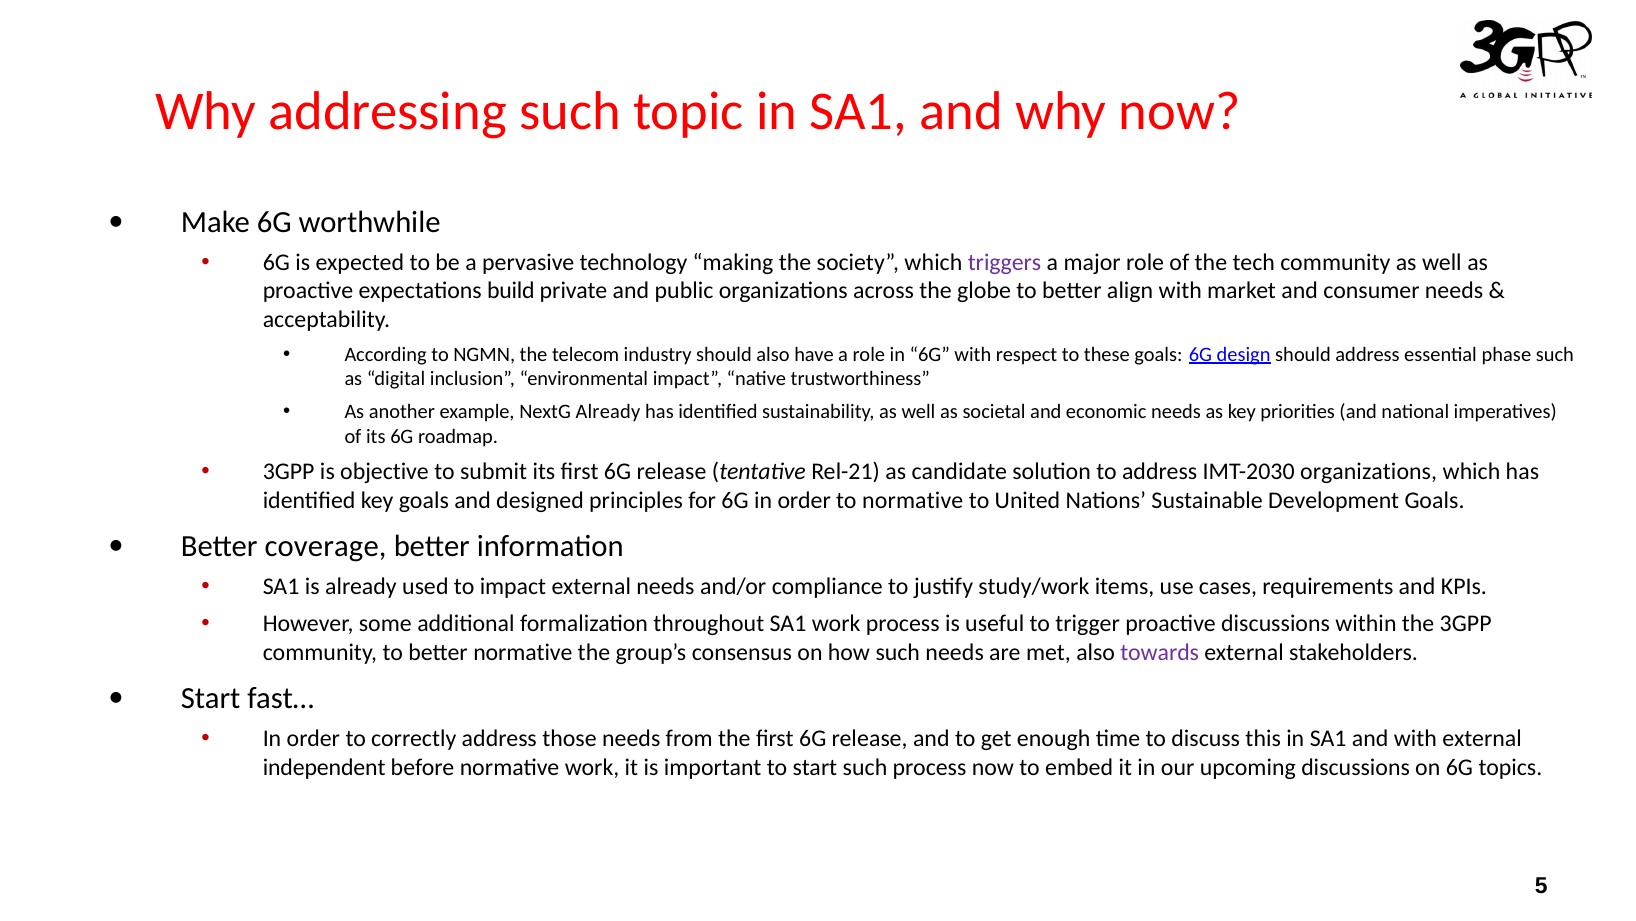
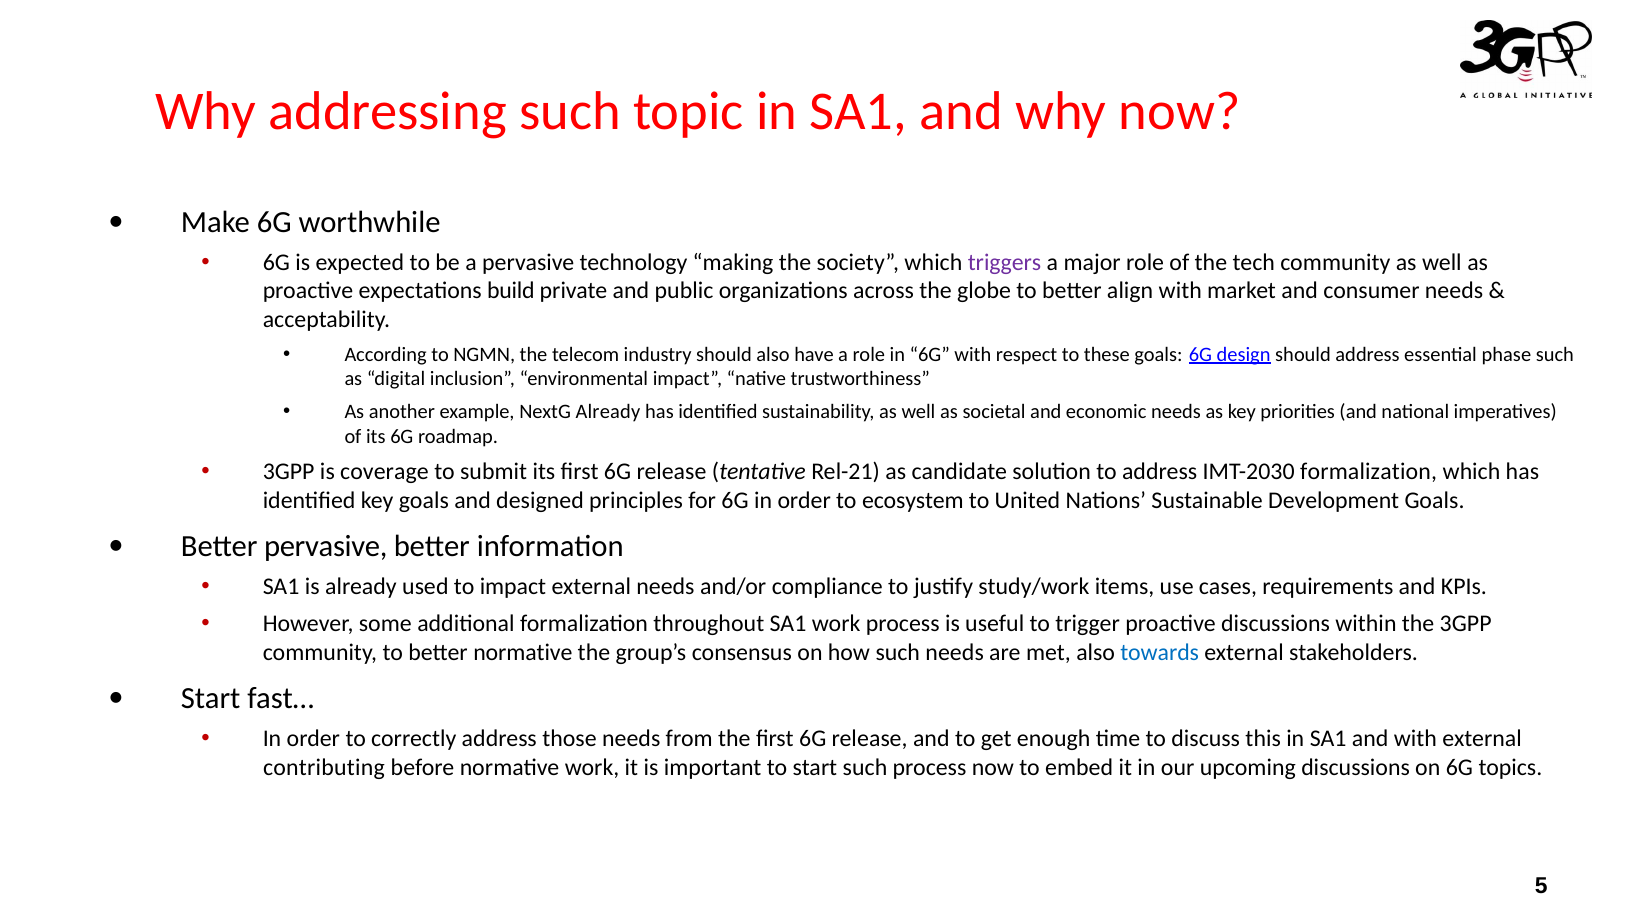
objective: objective -> coverage (384, 471)
IMT-2030 organizations: organizations -> formalization (1369, 471)
to normative: normative -> ecosystem (913, 500)
Better coverage: coverage -> pervasive (326, 546)
towards colour: purple -> blue (1160, 652)
independent: independent -> contributing (324, 767)
